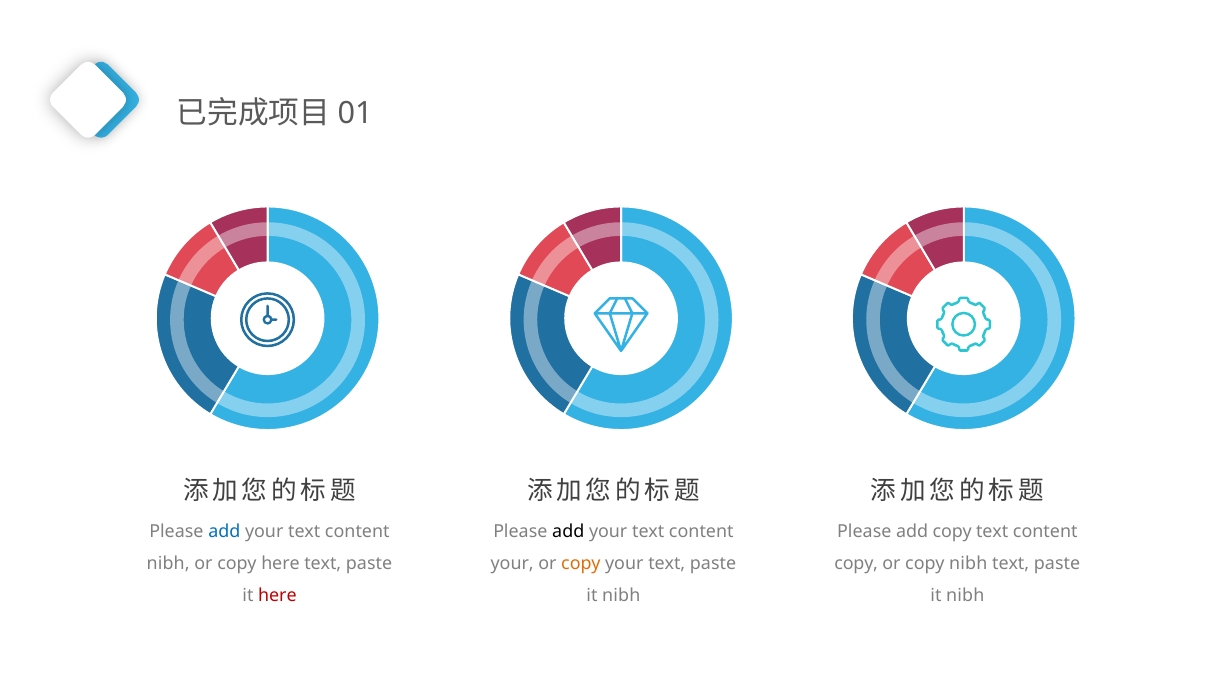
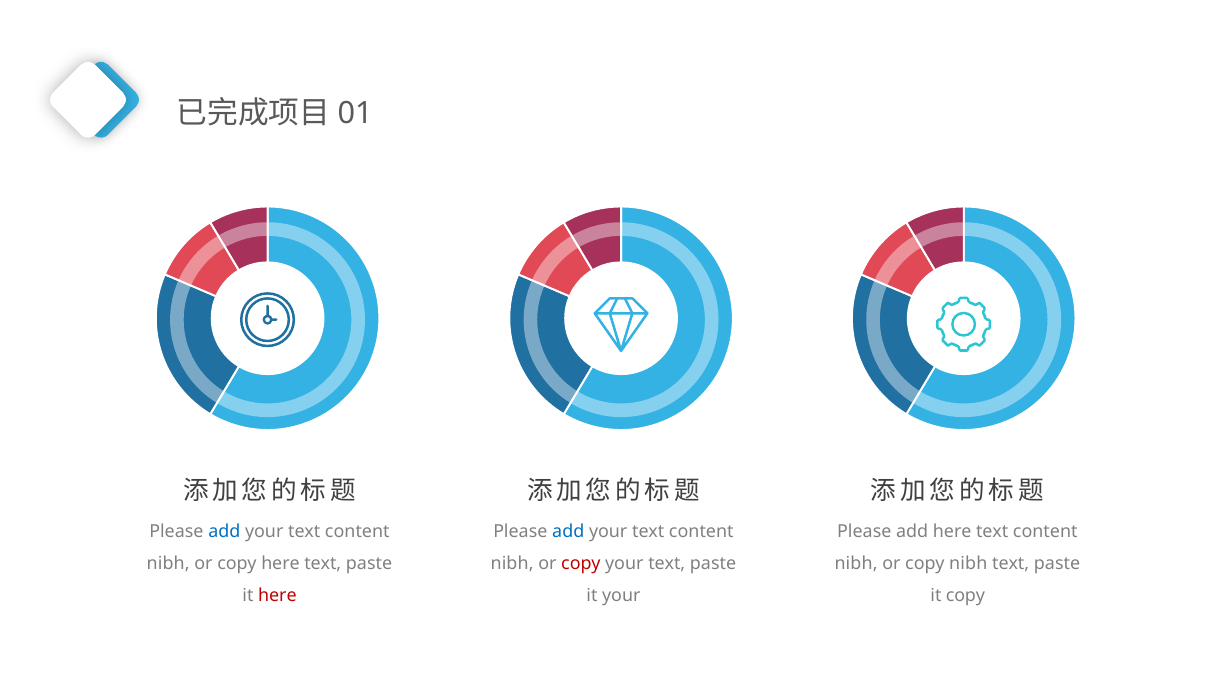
add colour: black -> blue (568, 531)
add copy: copy -> here (952, 531)
your: your -> nibh (512, 563)
copy colour: orange -> red (581, 563)
copy: copy -> nibh (856, 563)
nibh: nibh -> your (621, 596)
nibh: nibh -> copy (965, 596)
